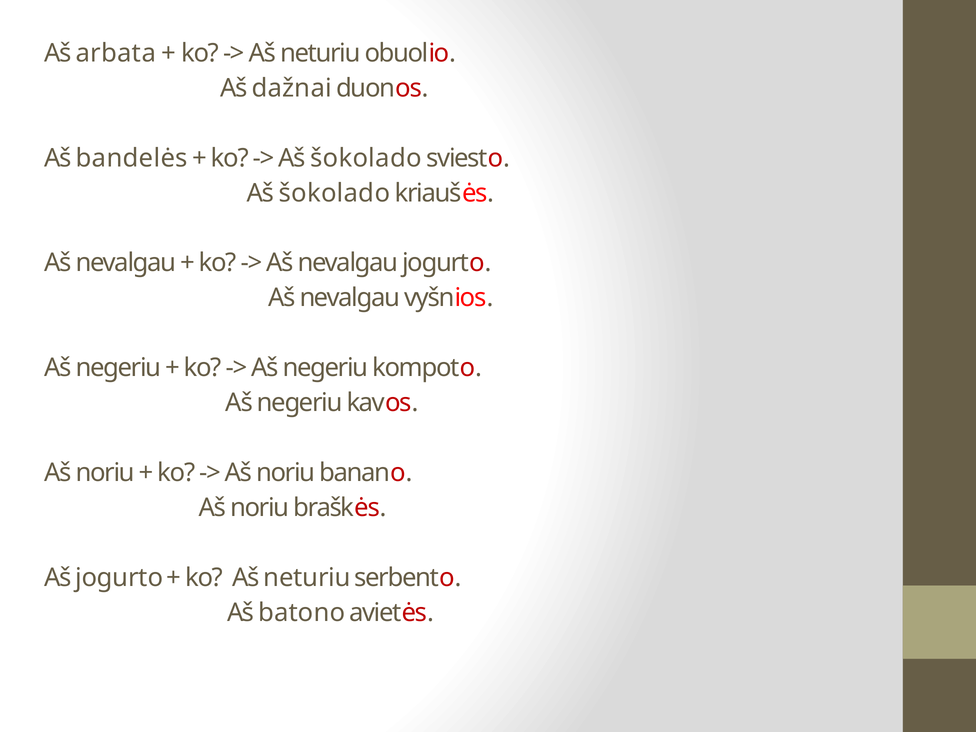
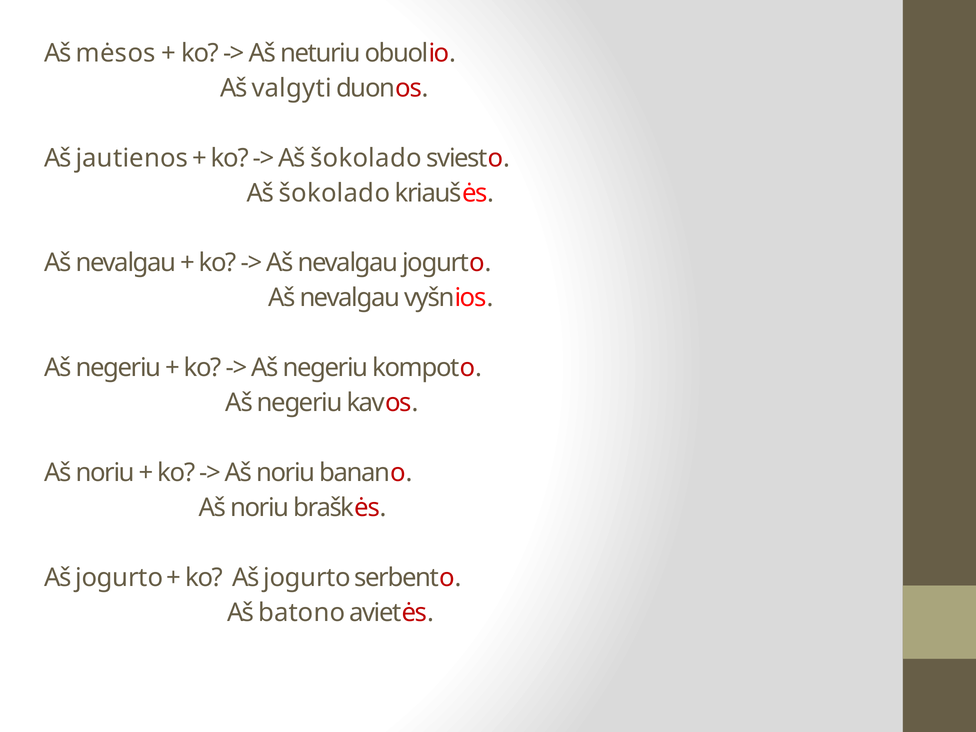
arbata: arbata -> mėsos (116, 53)
dažnai: dažnai -> valgyti (292, 88)
bandelės: bandelės -> jautienos (132, 158)
ko Aš neturiu: neturiu -> jogurto (307, 578)
